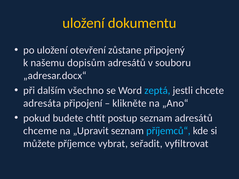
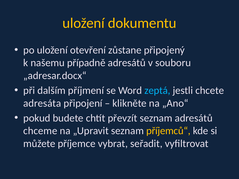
dopisům: dopisům -> případně (86, 63)
všechno: všechno -> příjmení (86, 91)
postup: postup -> převzít (122, 118)
příjemců“ colour: light blue -> yellow (168, 131)
